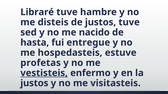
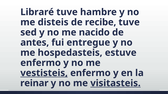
de justos: justos -> recibe (101, 22)
hasta: hasta -> antes (35, 43)
profetas: profetas -> enfermo (41, 63)
justos: justos -> reinar (34, 84)
visitasteis underline: none -> present (115, 84)
